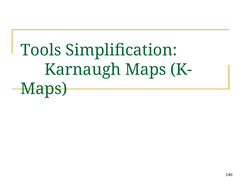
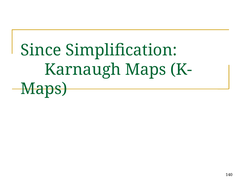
Tools: Tools -> Since (41, 50)
